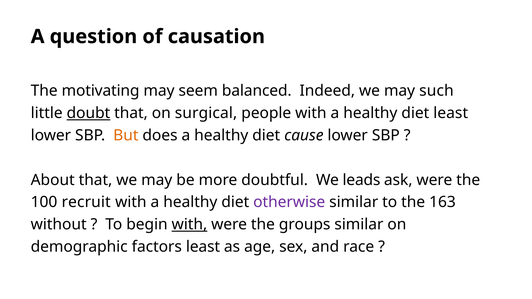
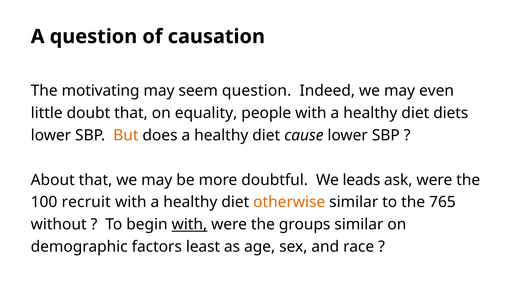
seem balanced: balanced -> question (257, 91)
such: such -> even (437, 91)
doubt underline: present -> none (88, 113)
surgical: surgical -> equality (206, 113)
diet least: least -> diets (451, 113)
otherwise colour: purple -> orange (289, 202)
163: 163 -> 765 (442, 202)
